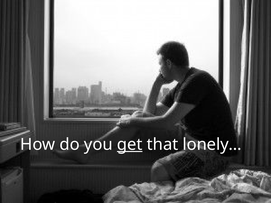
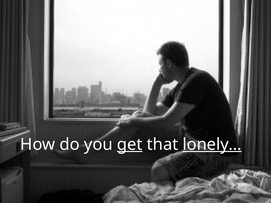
lonely… underline: none -> present (212, 145)
